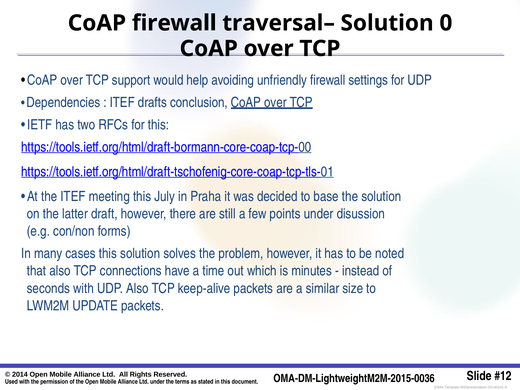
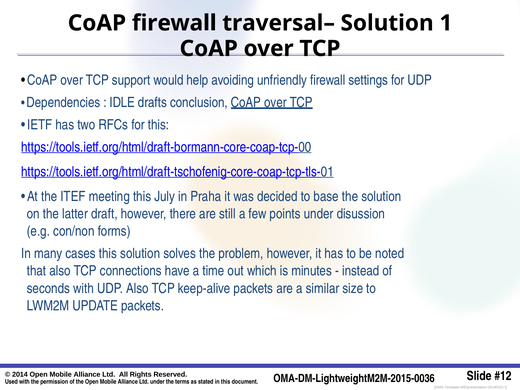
0: 0 -> 1 (446, 23)
ITEF: ITEF -> IDLE (122, 103)
